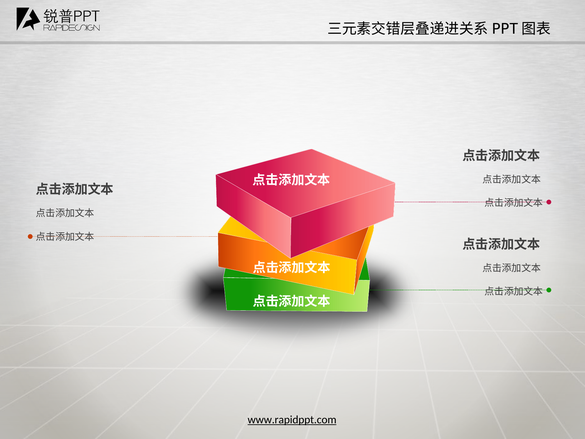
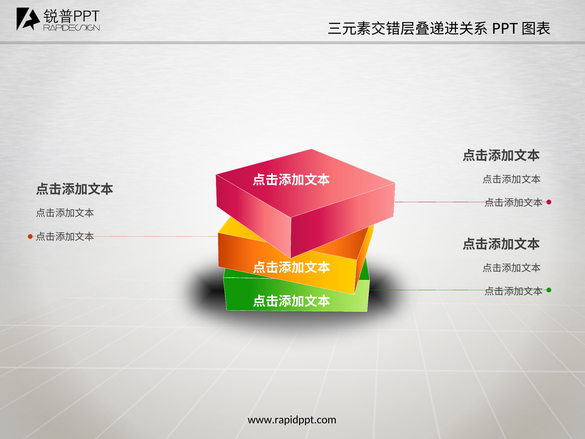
www.rapidppt.com underline: present -> none (292, 419)
